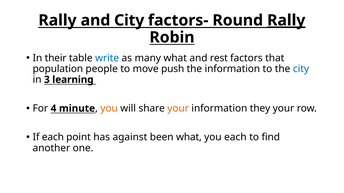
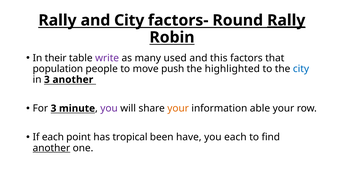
write colour: blue -> purple (107, 58)
many what: what -> used (175, 58)
rest: rest -> this (219, 58)
the information: information -> highlighted (232, 69)
3 learning: learning -> another (73, 80)
For 4: 4 -> 3 (54, 109)
you colour: orange -> purple (109, 109)
they: they -> able (260, 109)
against: against -> tropical (130, 138)
been what: what -> have (189, 138)
another underline: none -> present (51, 148)
